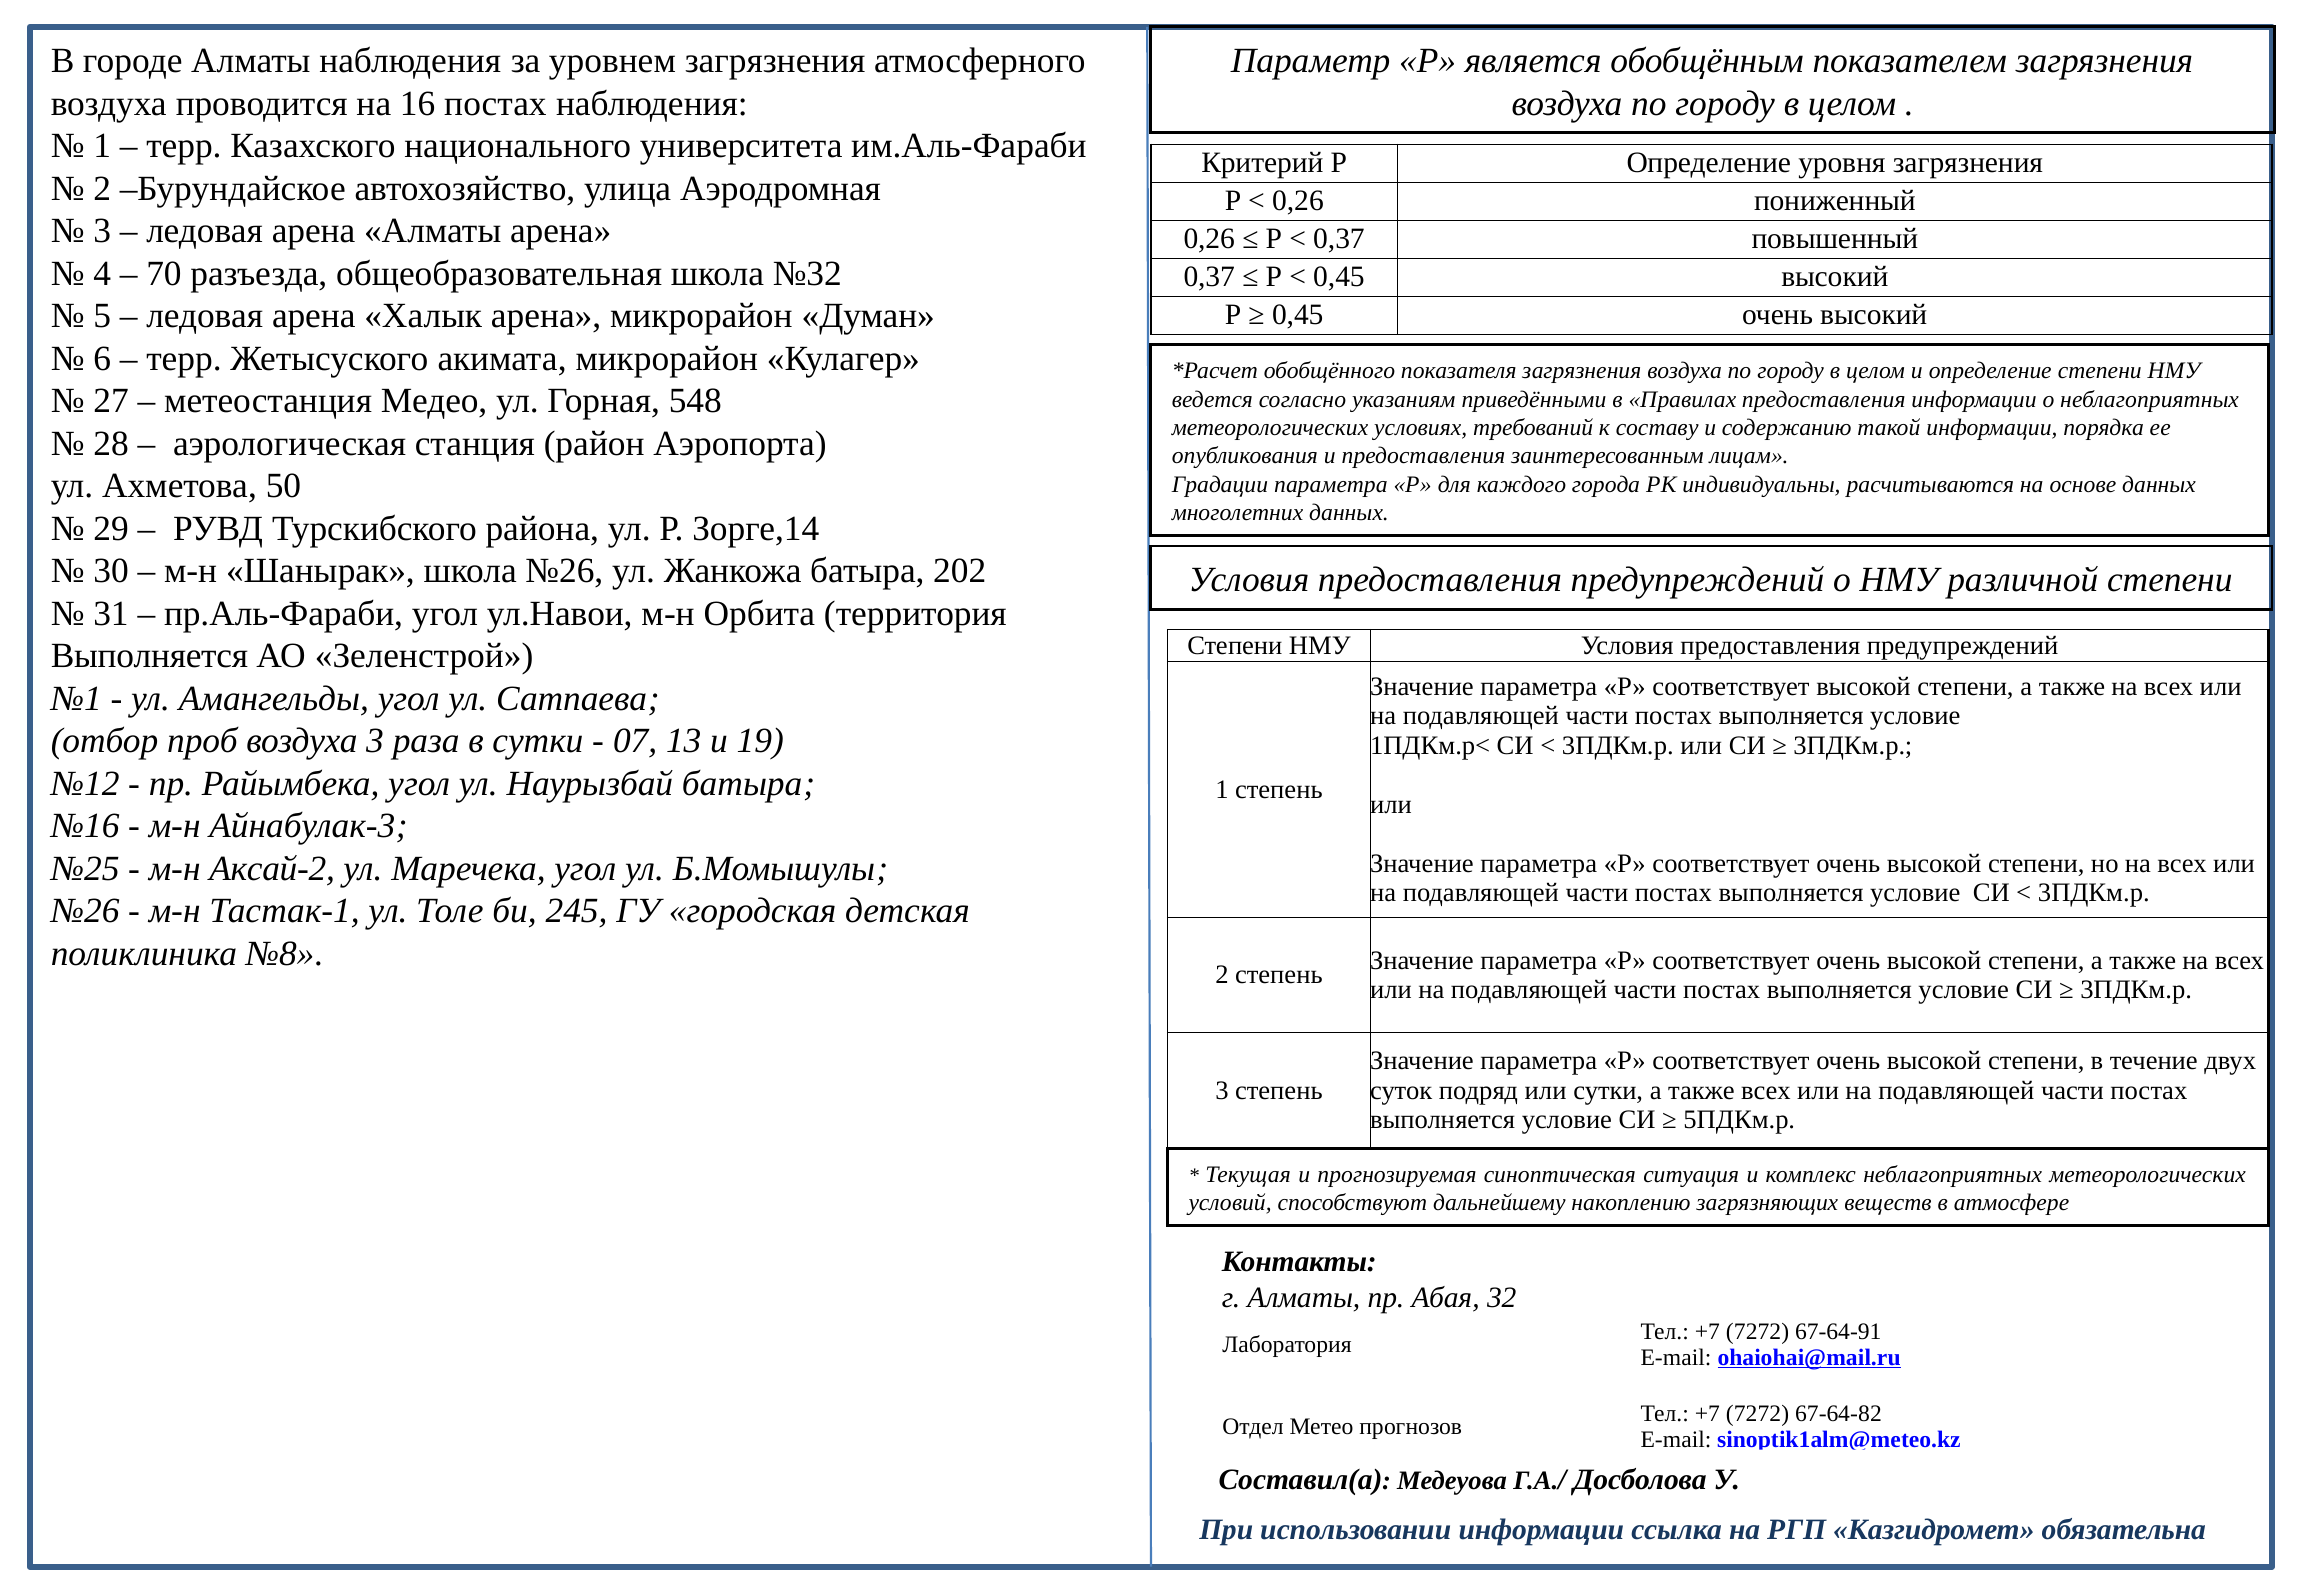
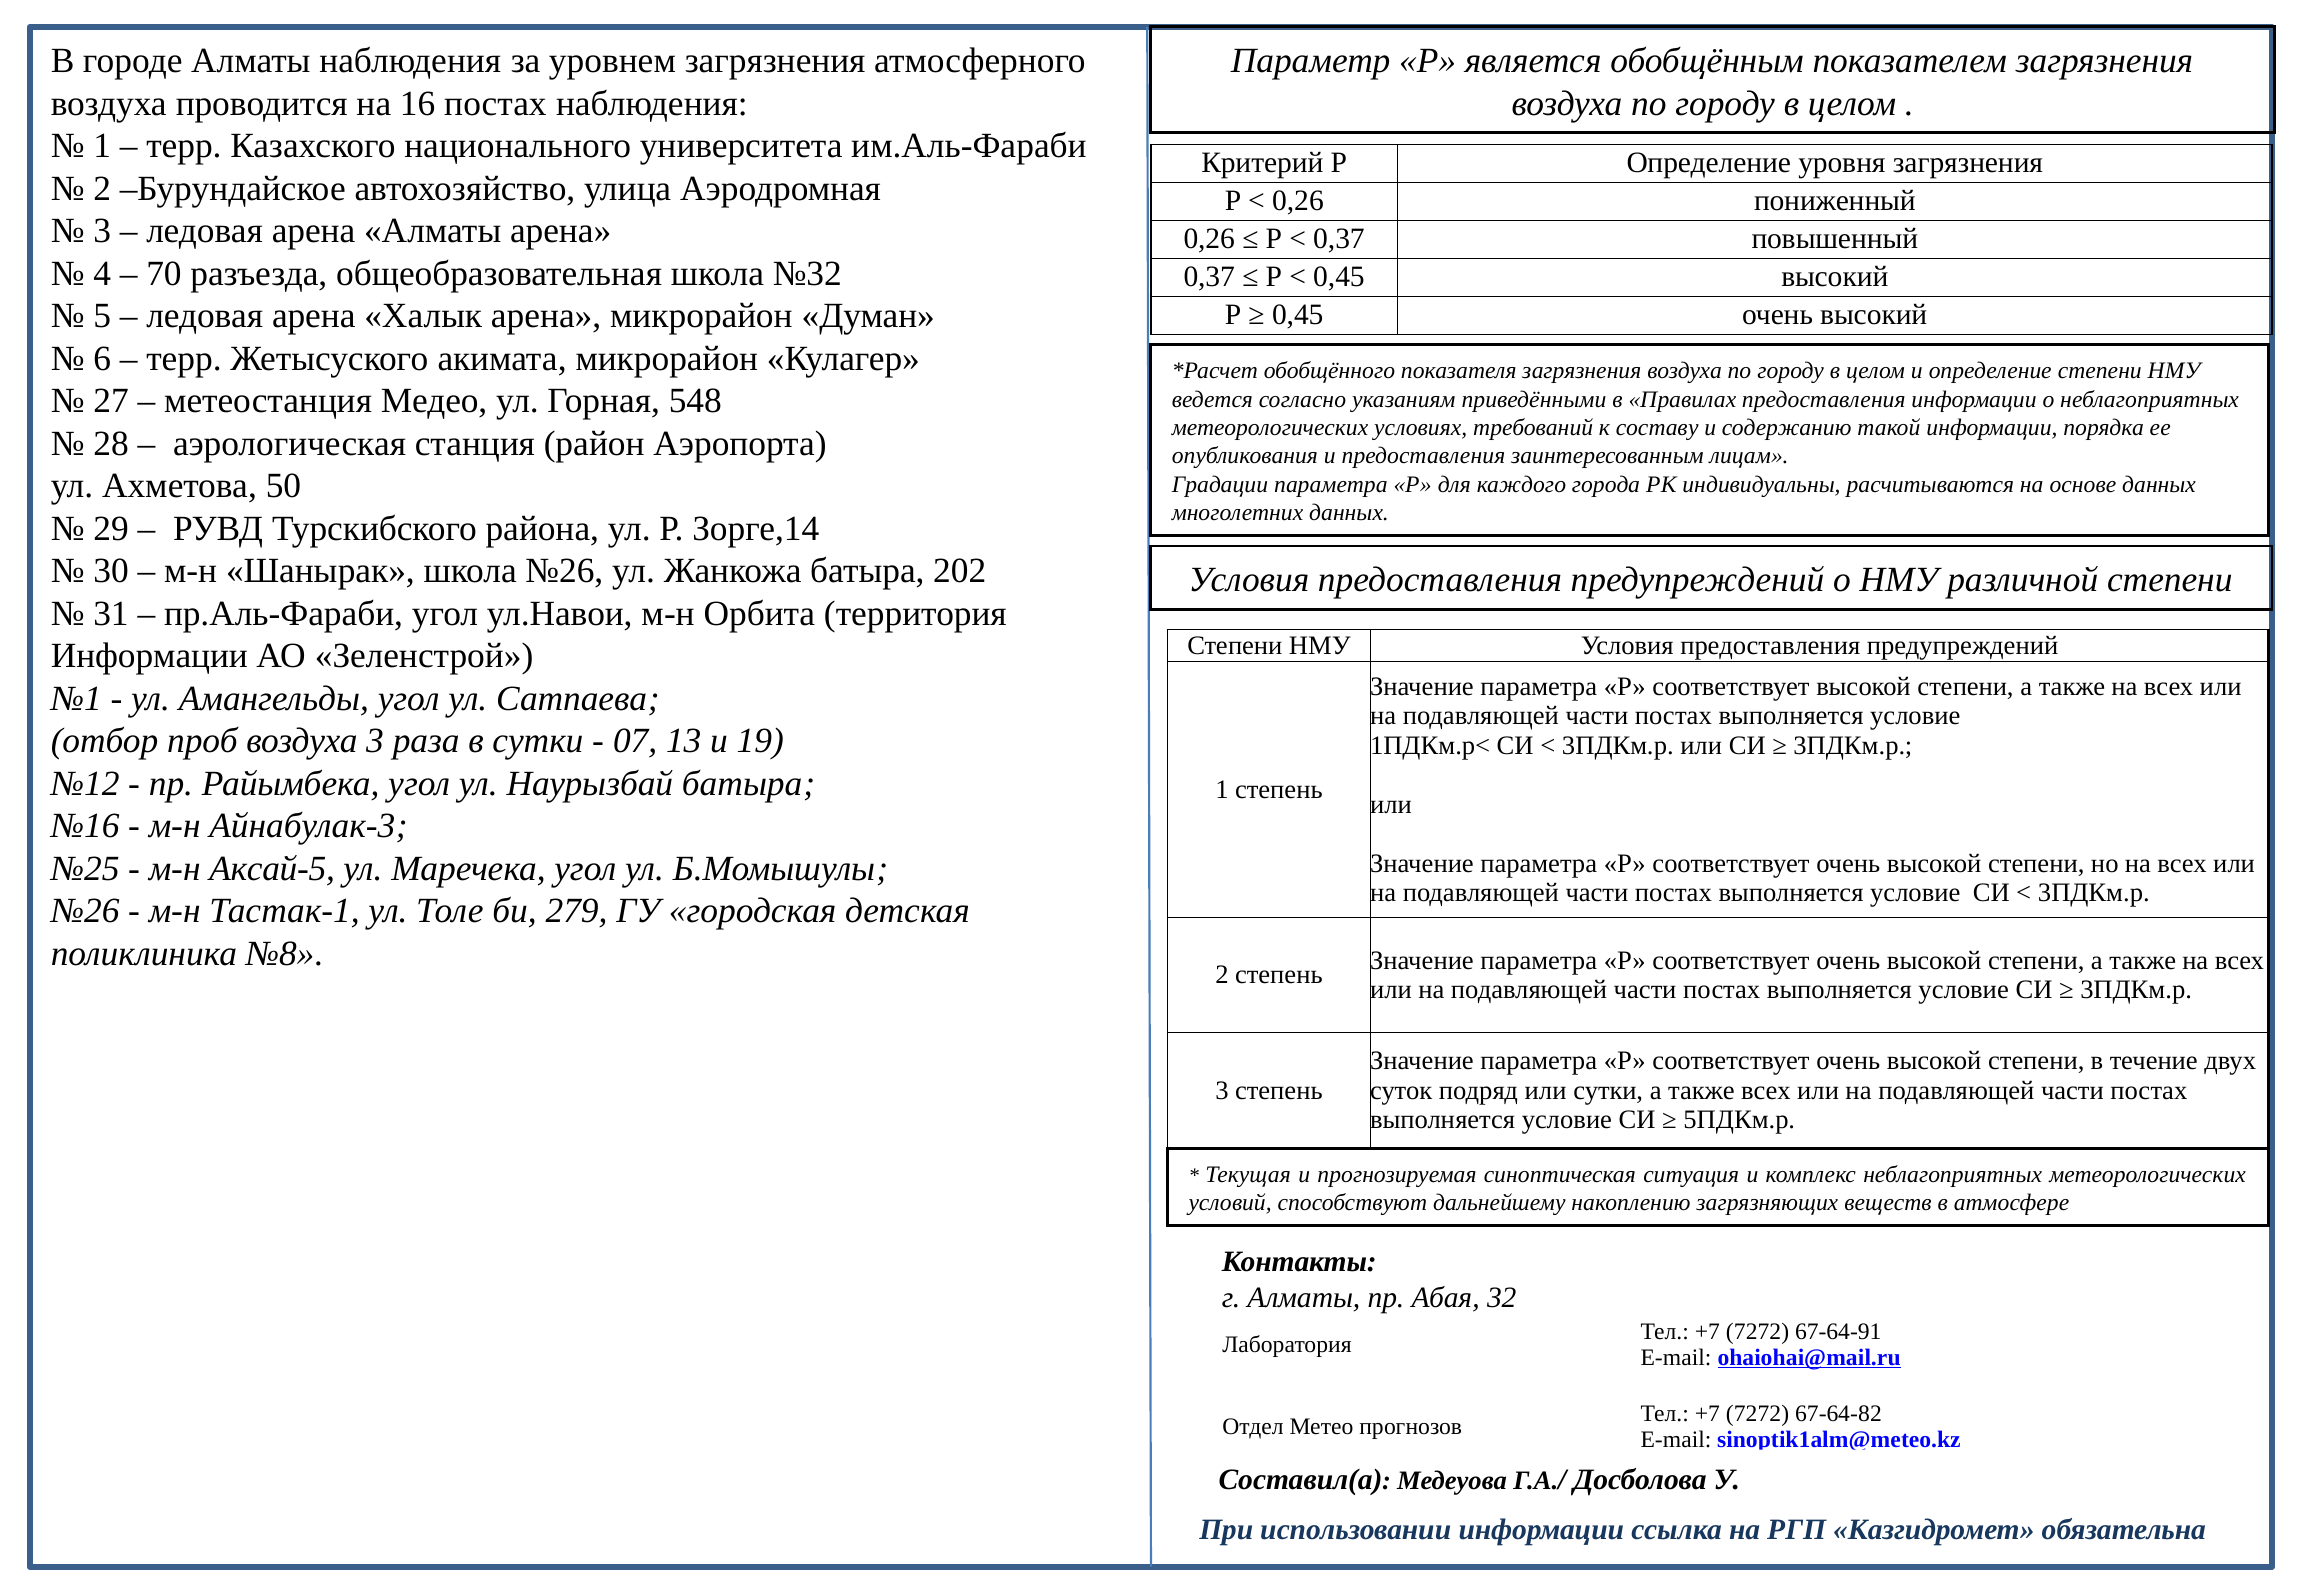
Выполняется: Выполняется -> Информации (149, 656)
Аксай-2: Аксай-2 -> Аксай-5 (272, 868)
245: 245 -> 279 (577, 911)
